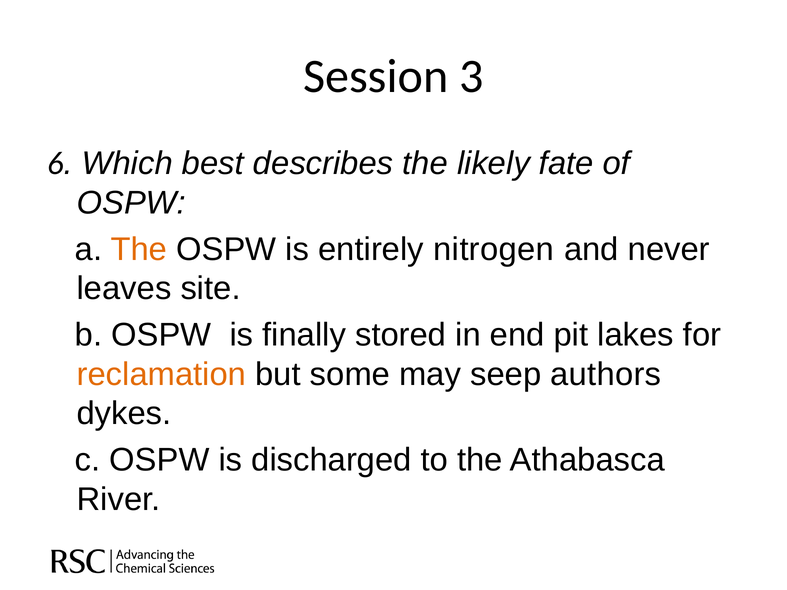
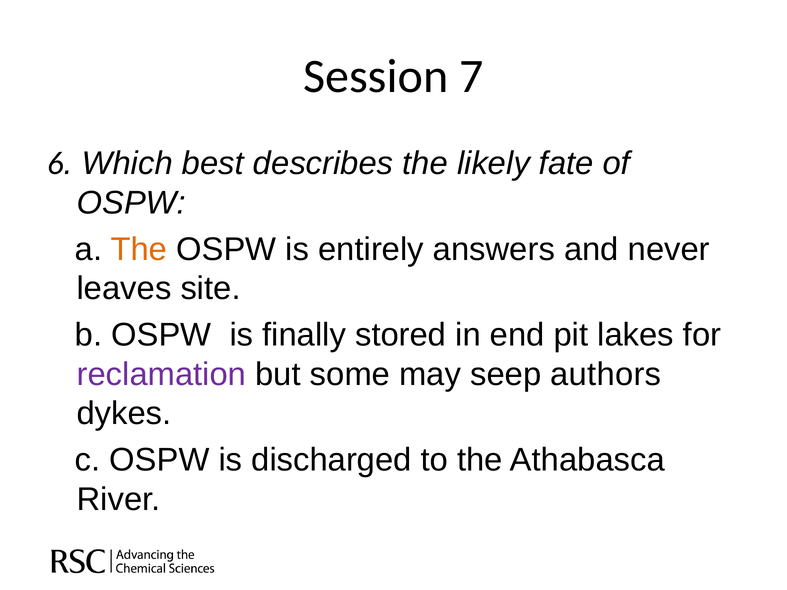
3: 3 -> 7 (471, 76)
nitrogen: nitrogen -> answers (494, 249)
reclamation colour: orange -> purple (161, 374)
